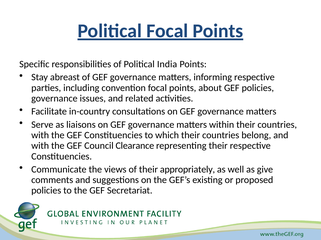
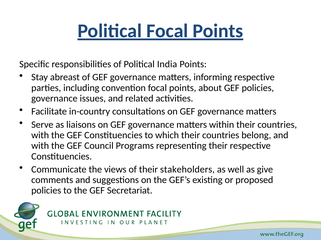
Clearance: Clearance -> Programs (135, 146)
appropriately: appropriately -> stakeholders (187, 170)
